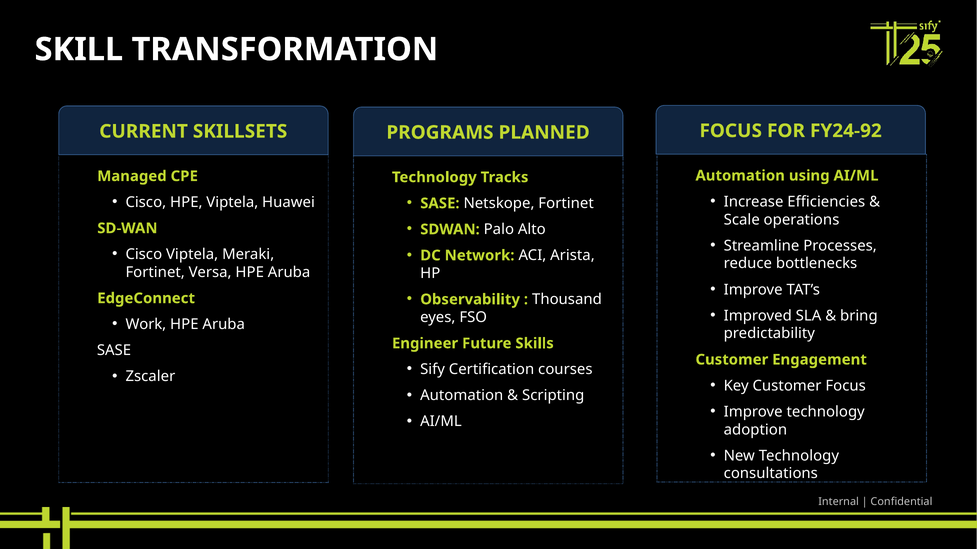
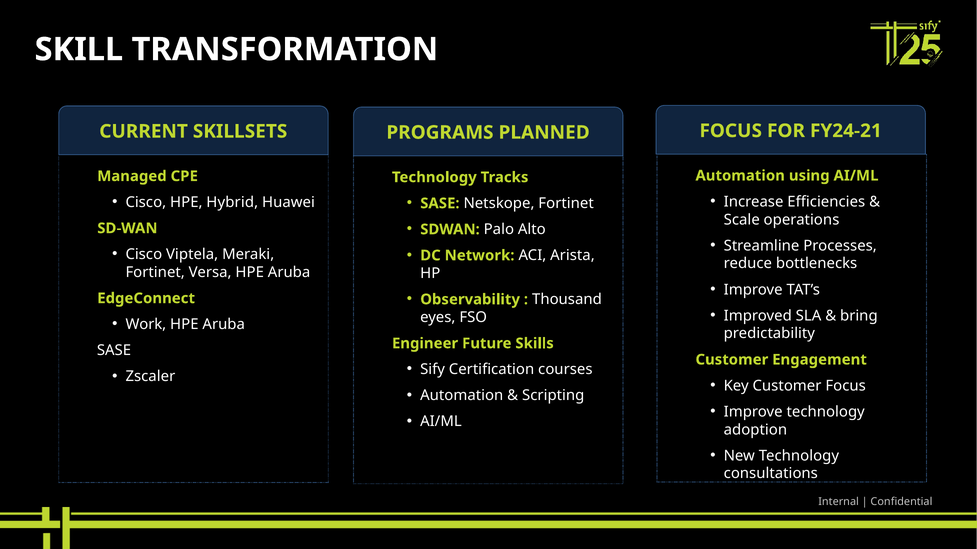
FY24-92: FY24-92 -> FY24-21 (846, 131)
HPE Viptela: Viptela -> Hybrid (232, 202)
